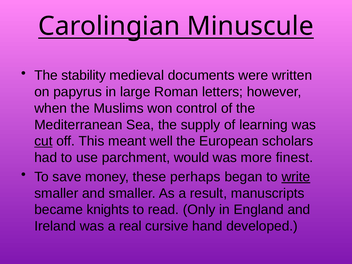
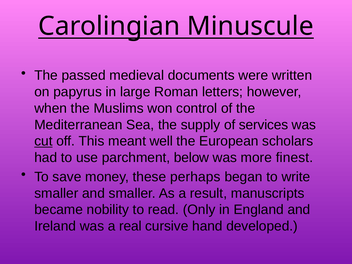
stability: stability -> passed (84, 75)
learning: learning -> services (264, 125)
would: would -> below (192, 158)
write underline: present -> none (296, 177)
knights: knights -> nobility (108, 210)
